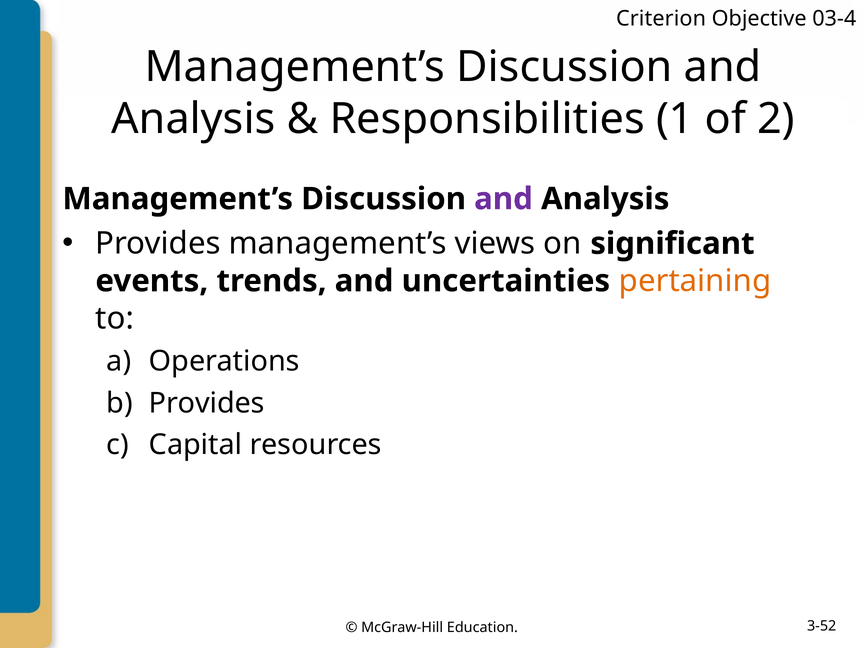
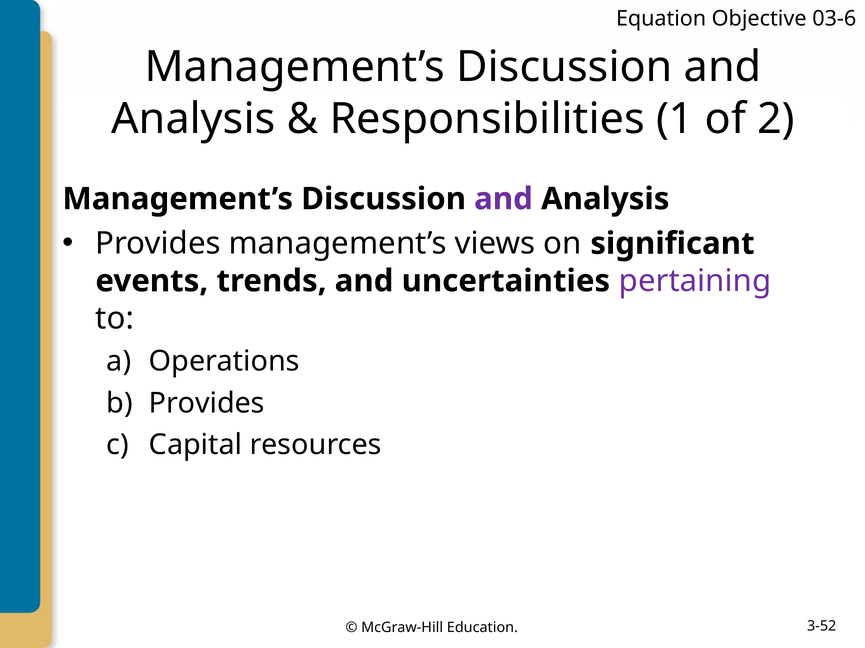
Criterion: Criterion -> Equation (661, 19)
03-4: 03-4 -> 03-6 (834, 19)
pertaining colour: orange -> purple (695, 281)
